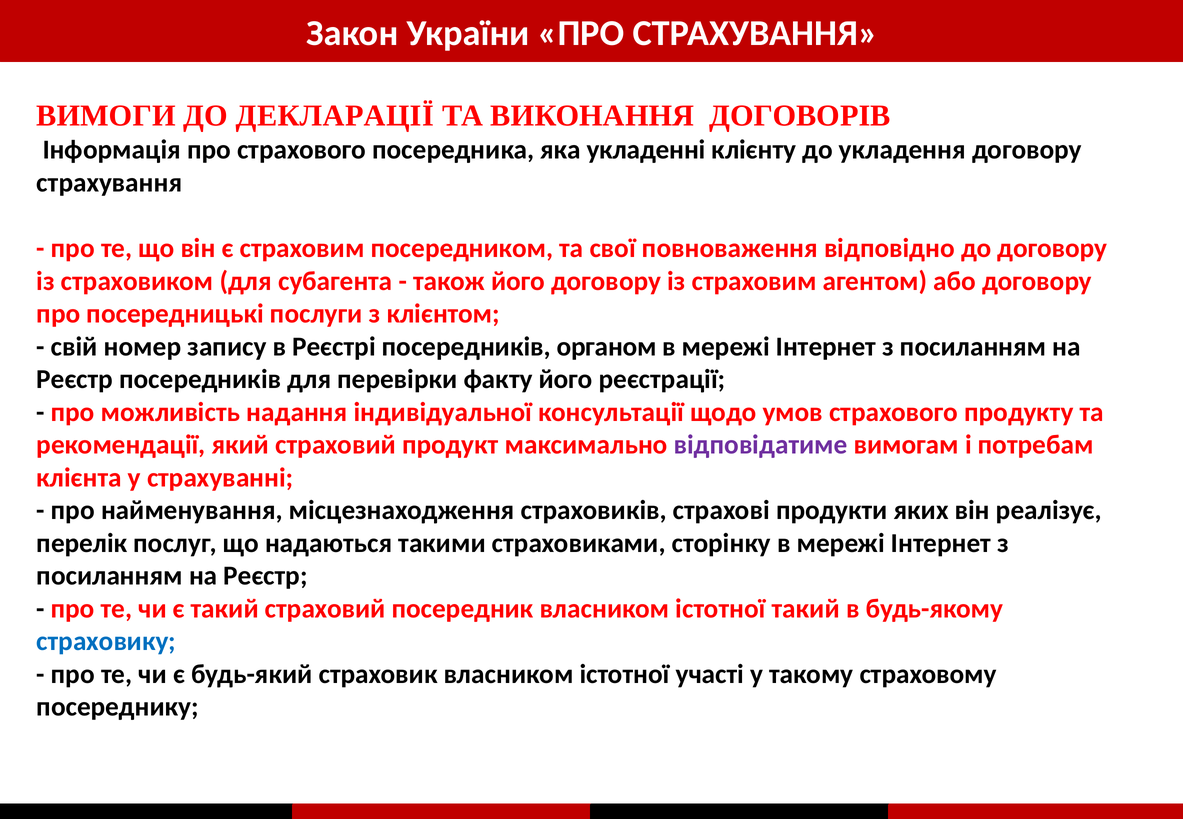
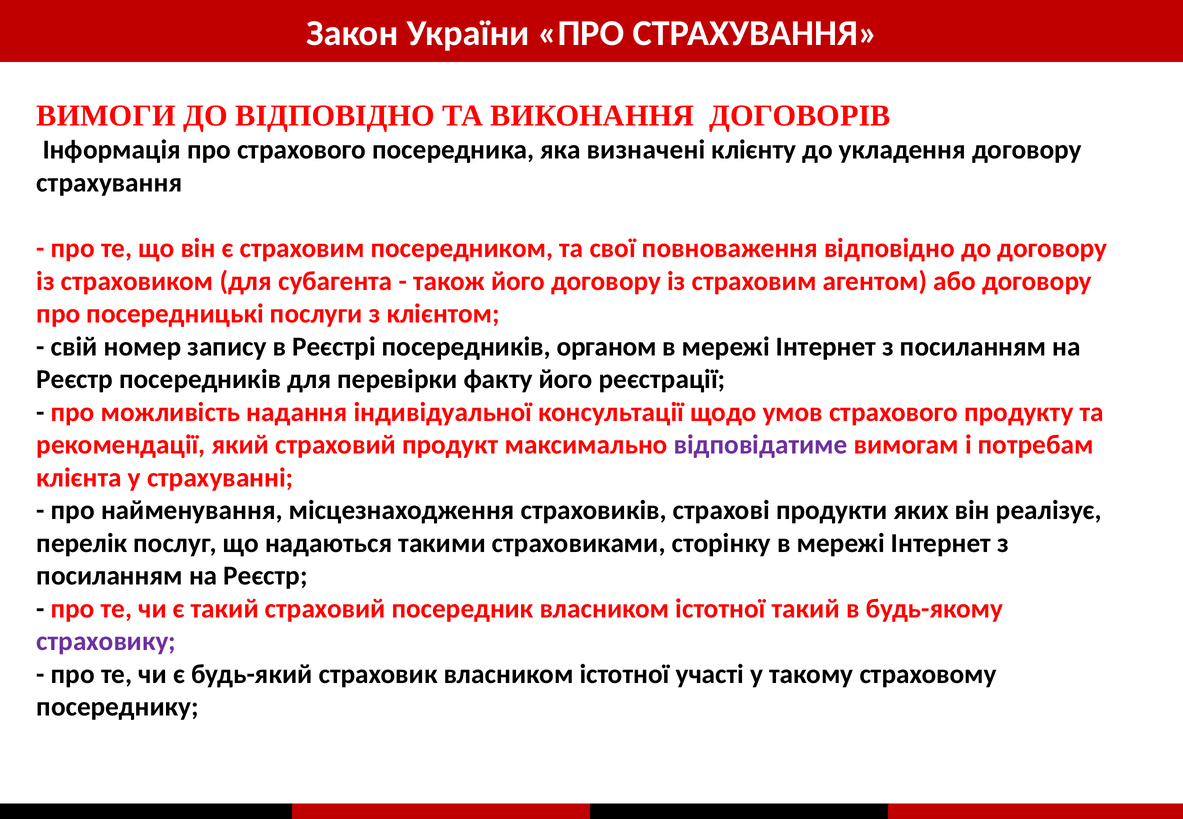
ДО ДЕКЛАРАЦІЇ: ДЕКЛАРАЦІЇ -> ВІДПОВІДНО (335, 116)
укладенні: укладенні -> визначені (646, 150)
страховику colour: blue -> purple (106, 641)
